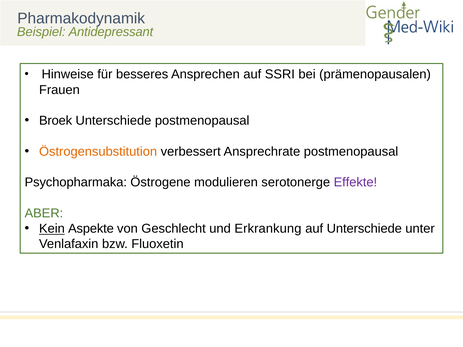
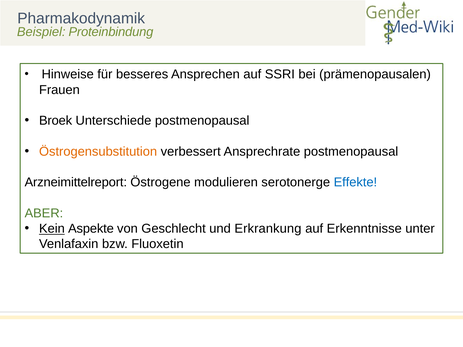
Antidepressant: Antidepressant -> Proteinbindung (111, 32)
Psychopharmaka: Psychopharmaka -> Arzneimittelreport (76, 183)
Effekte colour: purple -> blue (355, 183)
auf Unterschiede: Unterschiede -> Erkenntnisse (364, 229)
